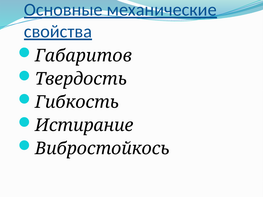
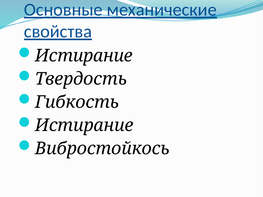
Габаритов: Габаритов -> Истирание (84, 56)
